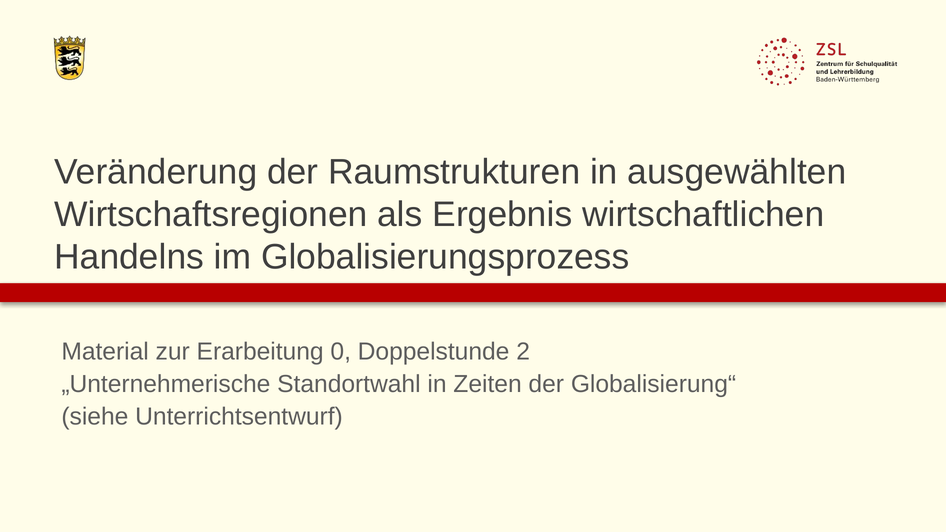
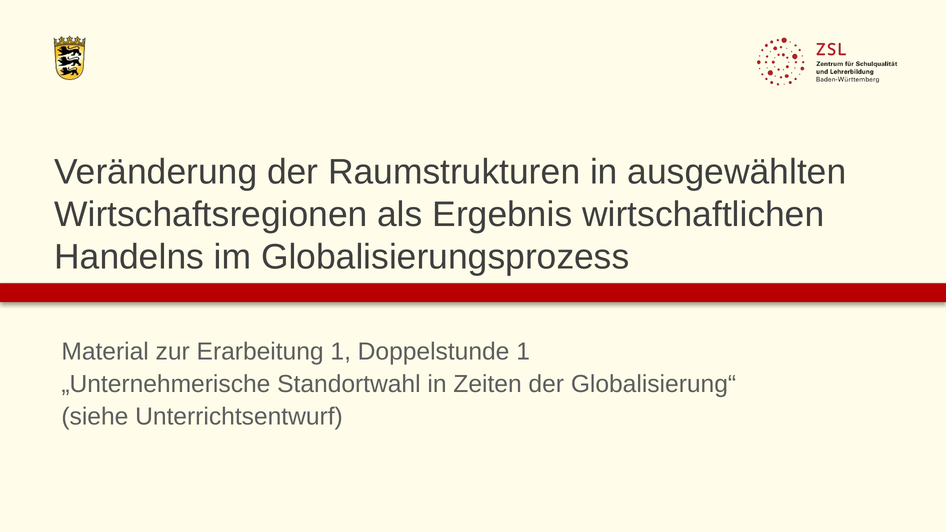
Erarbeitung 0: 0 -> 1 (341, 352)
Doppelstunde 2: 2 -> 1 (523, 352)
